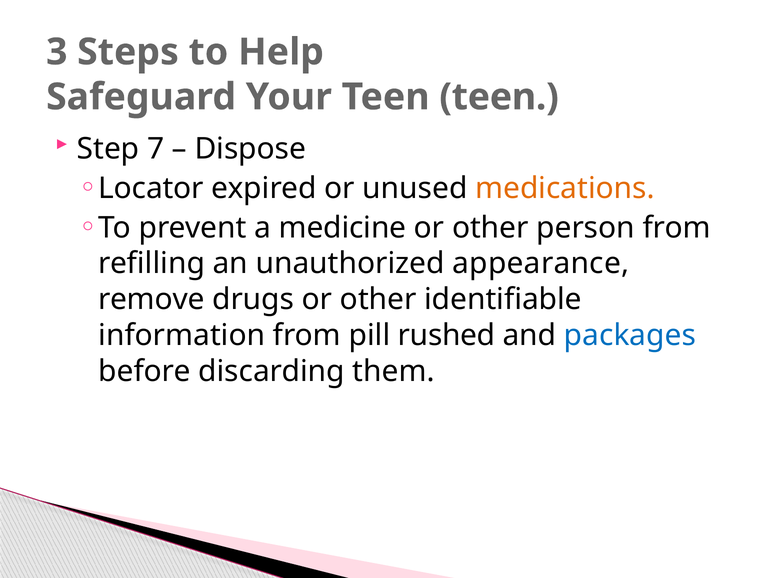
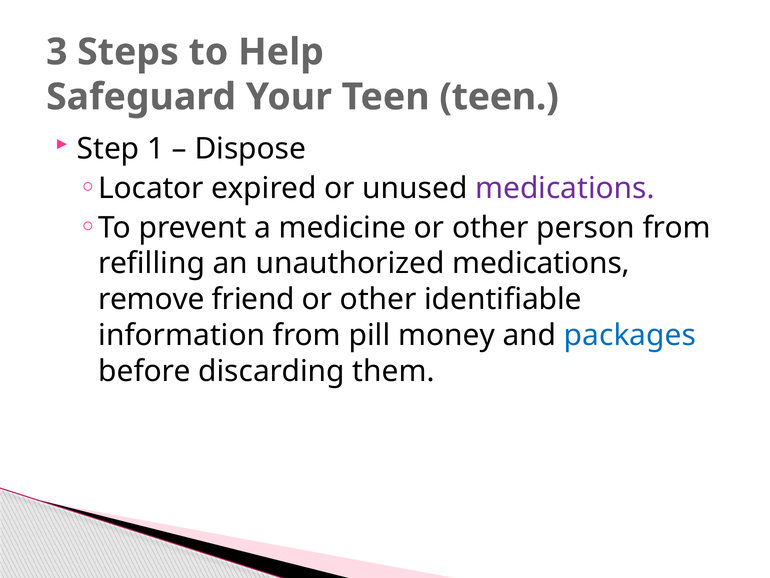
7: 7 -> 1 (156, 149)
medications colour: orange -> purple (565, 188)
unauthorized appearance: appearance -> medications (541, 263)
drugs: drugs -> friend (253, 299)
rushed: rushed -> money (446, 335)
